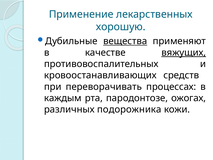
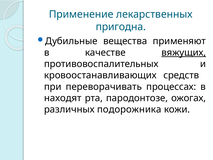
хорошую: хорошую -> пригодна (121, 27)
вещества underline: present -> none (125, 41)
каждым: каждым -> находят (63, 98)
